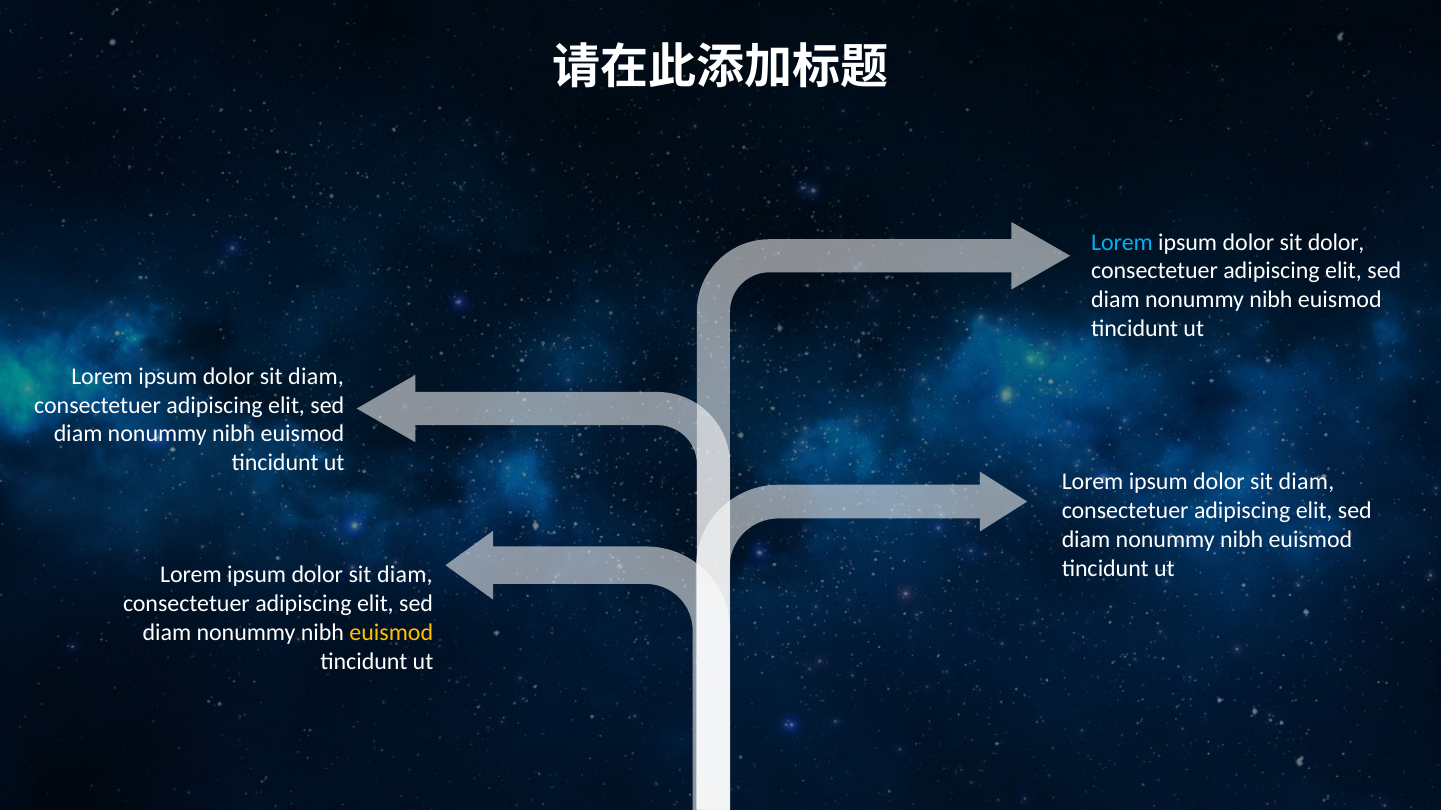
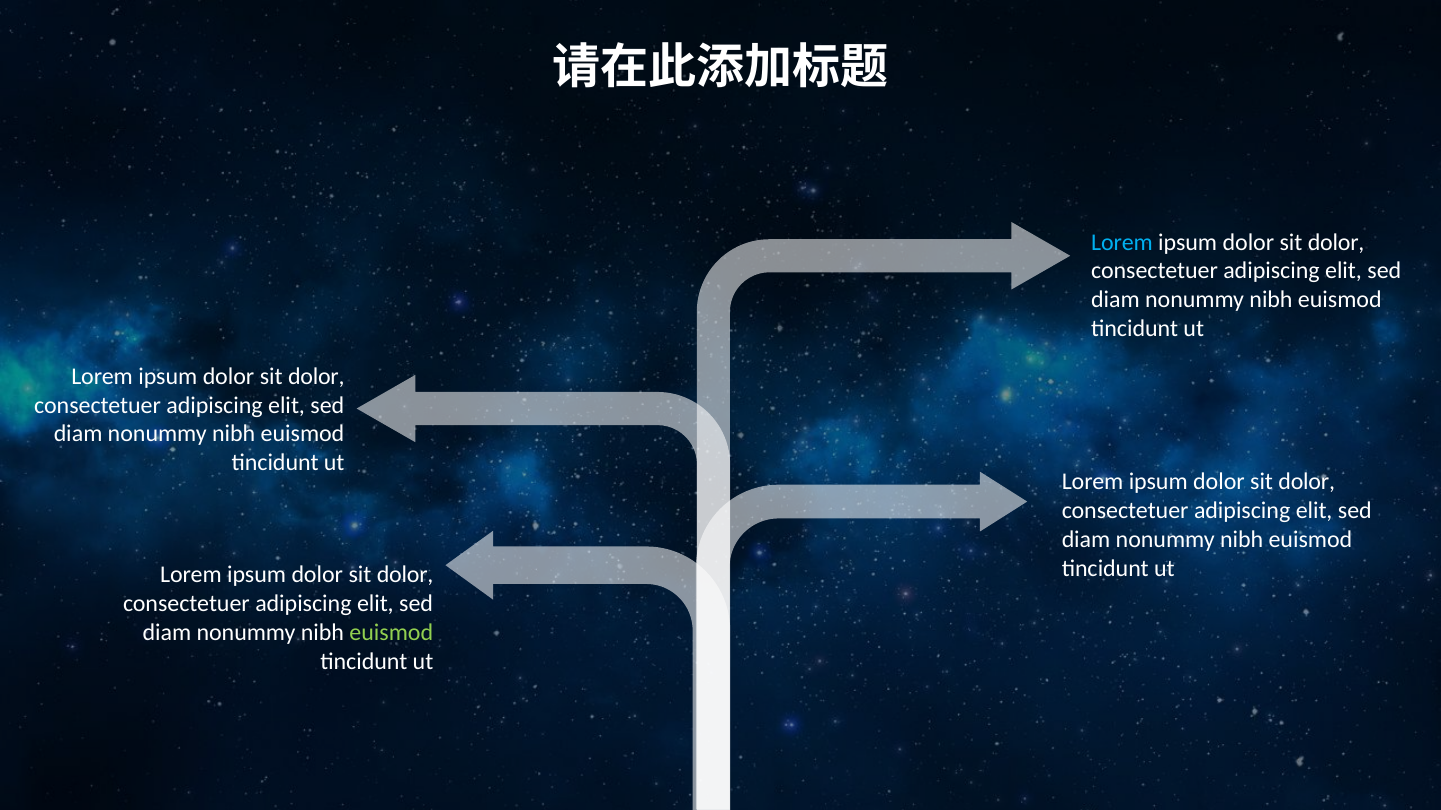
diam: diam -> dolor (316, 377)
diam: diam -> dolor (1307, 482)
diam: diam -> dolor (405, 575)
euismod colour: yellow -> light green (391, 633)
